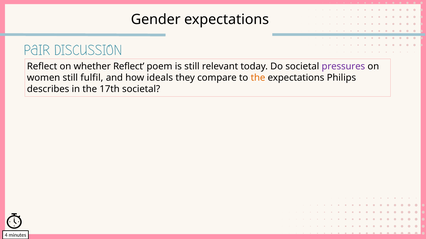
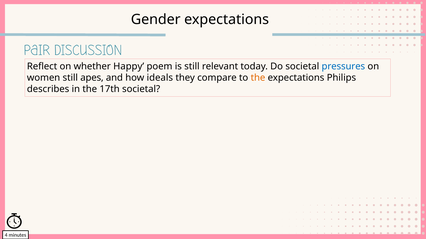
whether Reflect: Reflect -> Happy (129, 67)
pressures colour: purple -> blue (343, 67)
fulfil: fulfil -> apes (92, 78)
